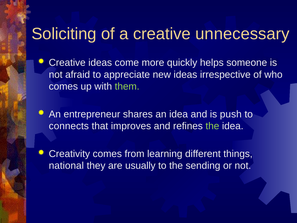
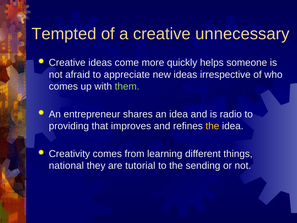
Soliciting: Soliciting -> Tempted (64, 34)
push: push -> radio (231, 114)
connects: connects -> providing (69, 126)
the colour: light green -> yellow (212, 126)
usually: usually -> tutorial (140, 166)
